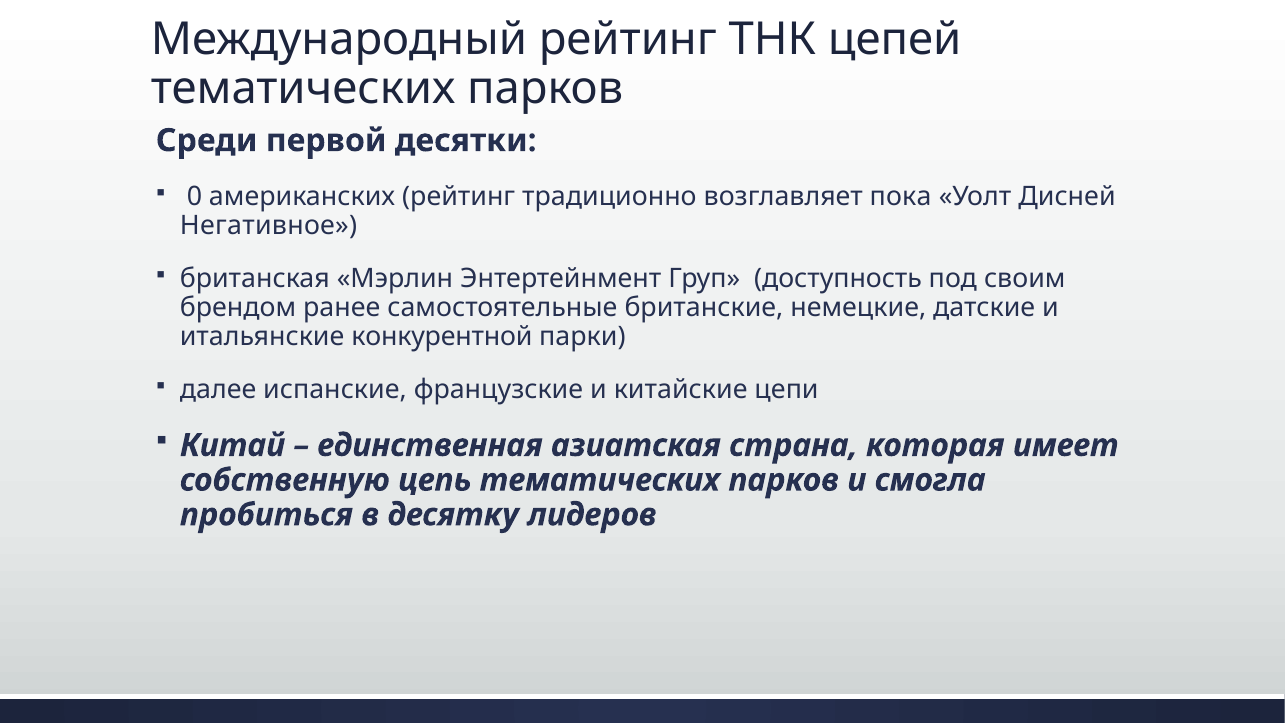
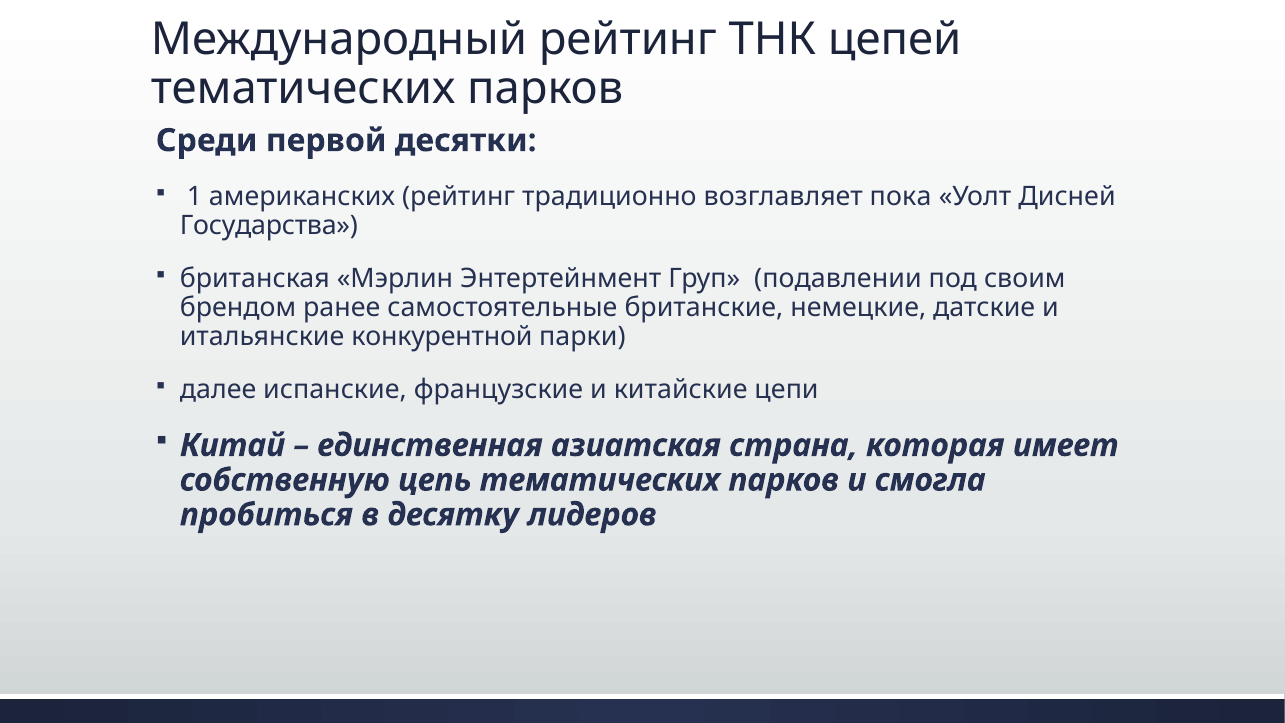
0: 0 -> 1 (194, 196)
Негативное: Негативное -> Государства (269, 225)
доступность: доступность -> подавлении (838, 278)
